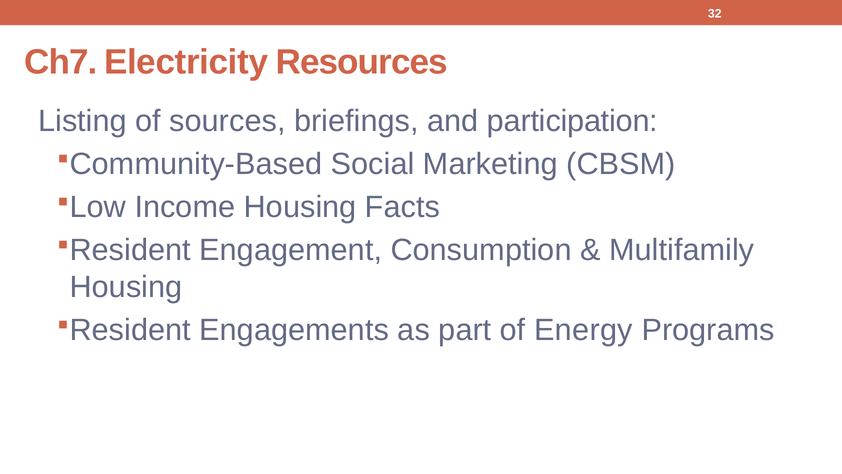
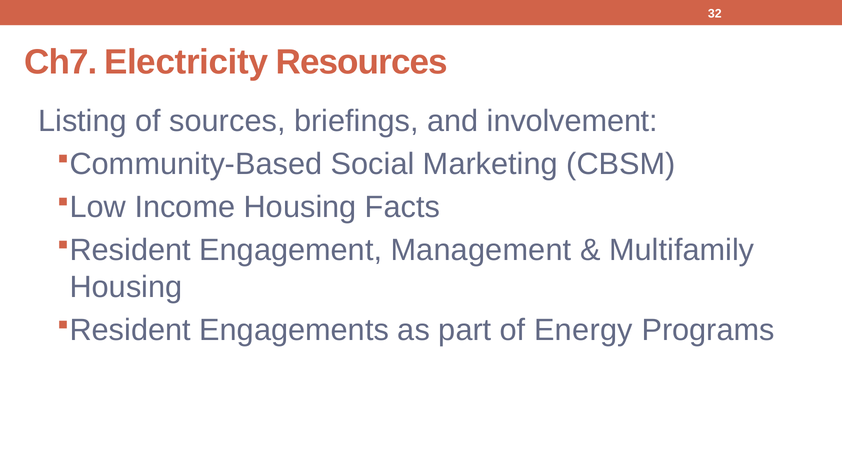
participation: participation -> involvement (572, 121)
Consumption: Consumption -> Management (481, 250)
